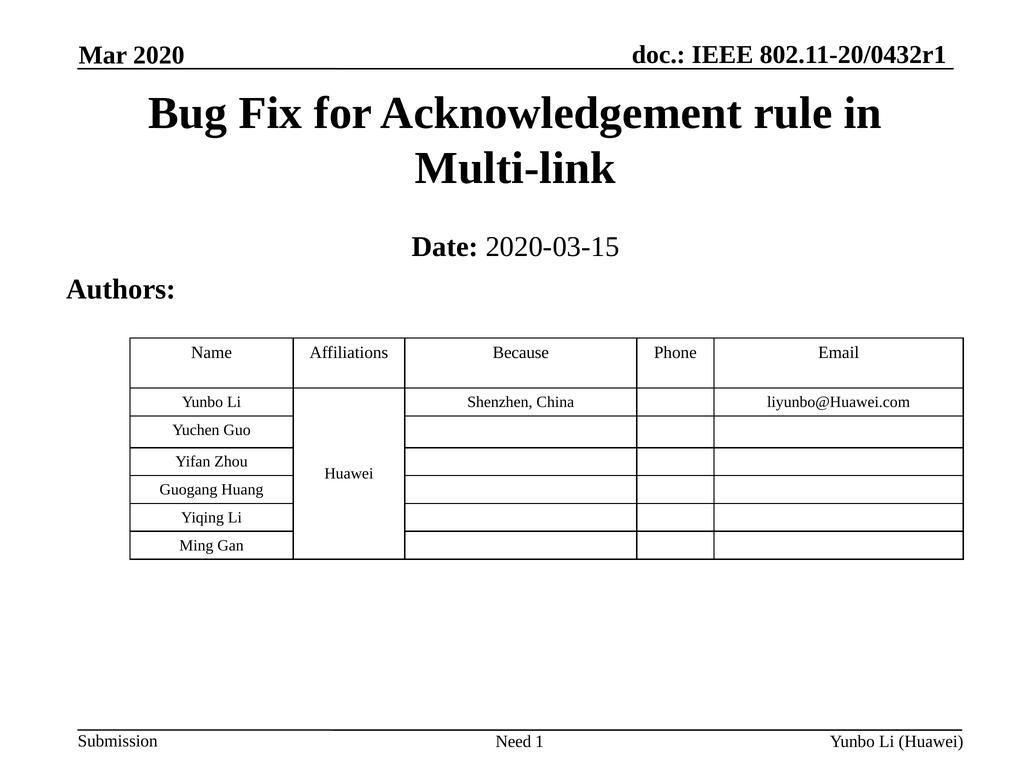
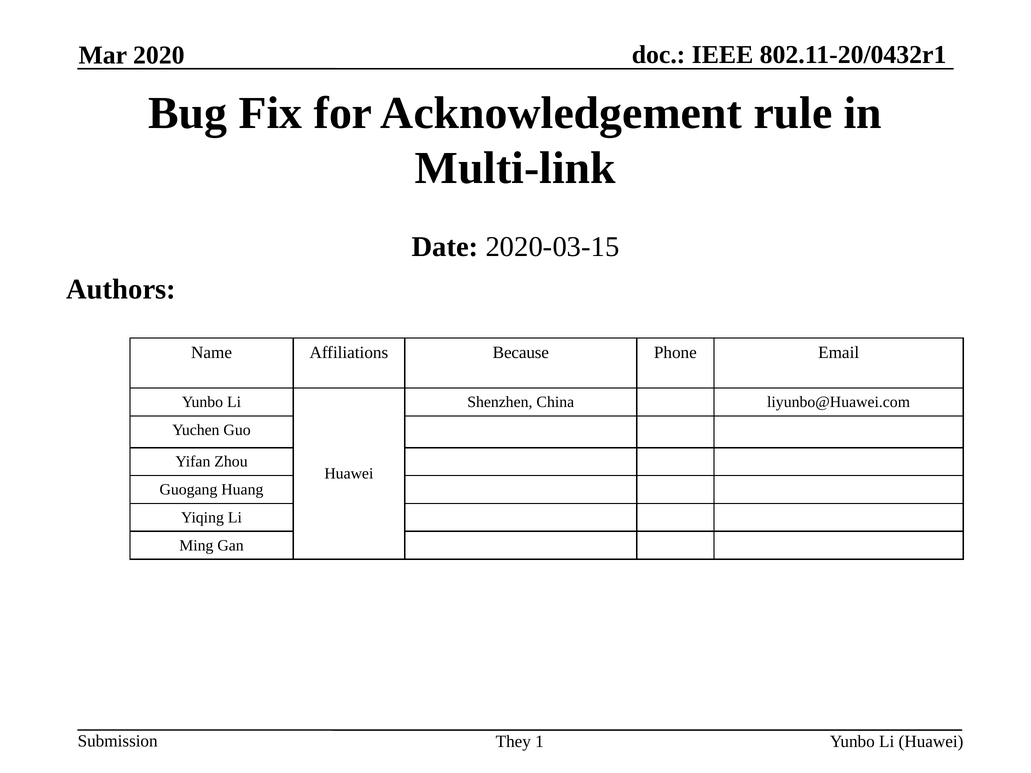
Need: Need -> They (513, 742)
